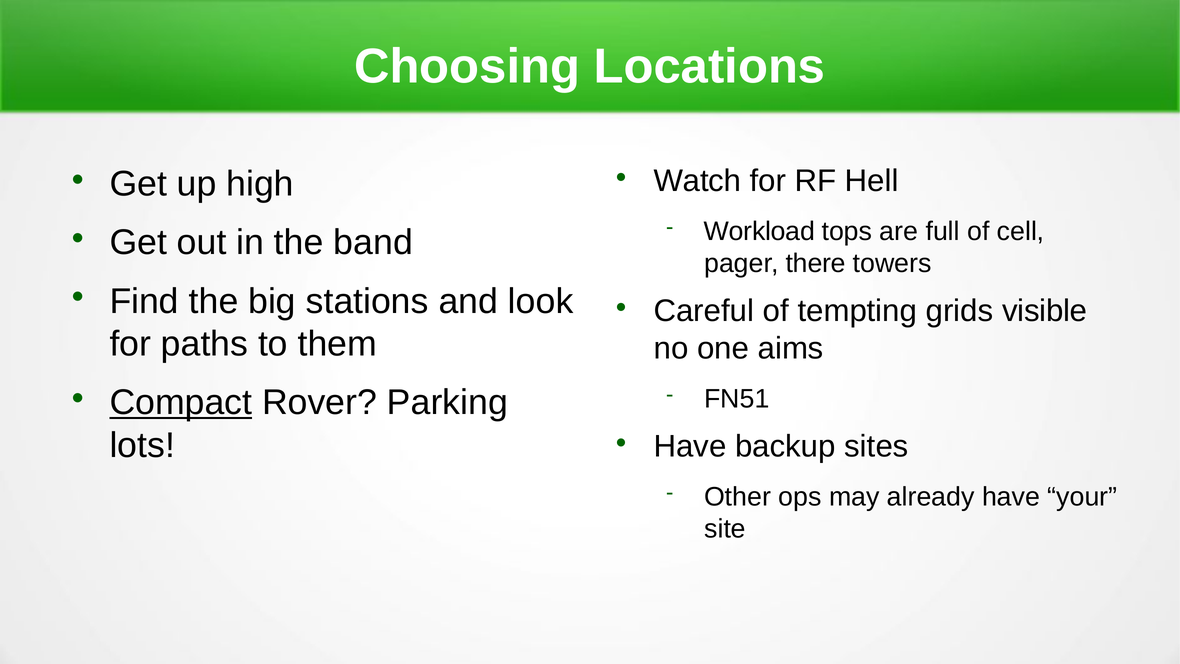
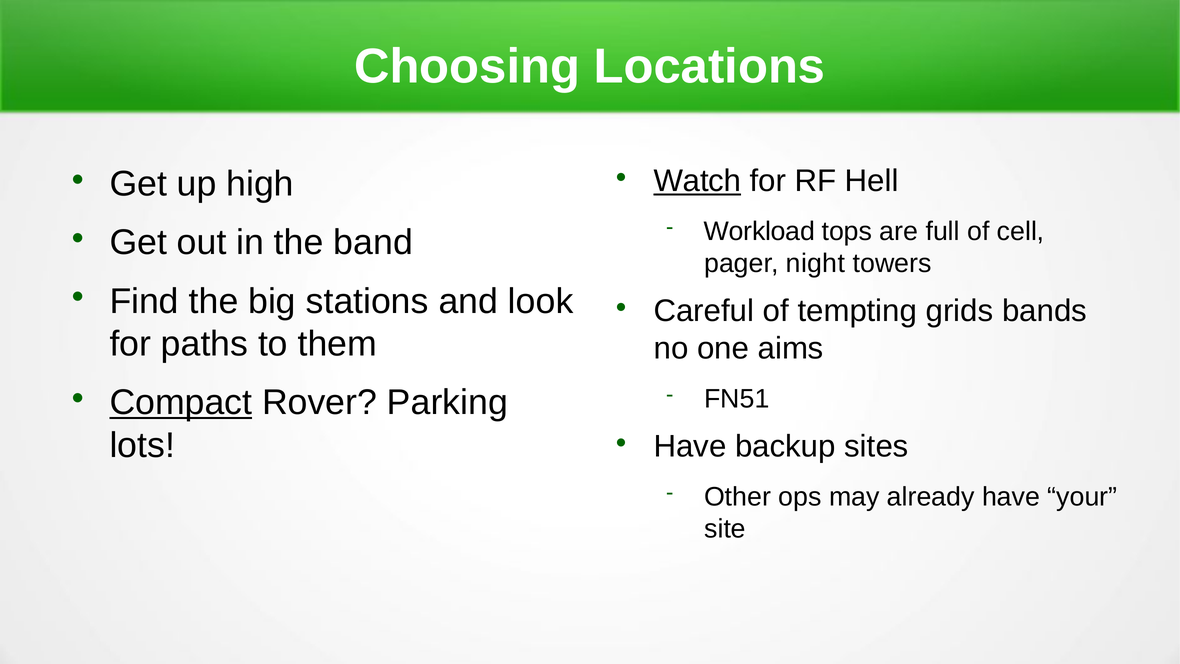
Watch underline: none -> present (697, 181)
there: there -> night (815, 263)
visible: visible -> bands (1045, 311)
